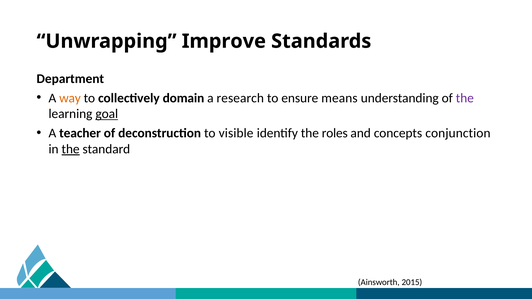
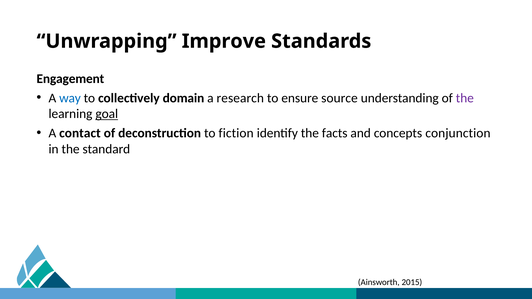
Department: Department -> Engagement (70, 79)
way colour: orange -> blue (70, 98)
means: means -> source (339, 98)
teacher: teacher -> contact (80, 133)
visible: visible -> fiction (236, 133)
roles: roles -> facts (335, 133)
the underline: present -> none (71, 149)
